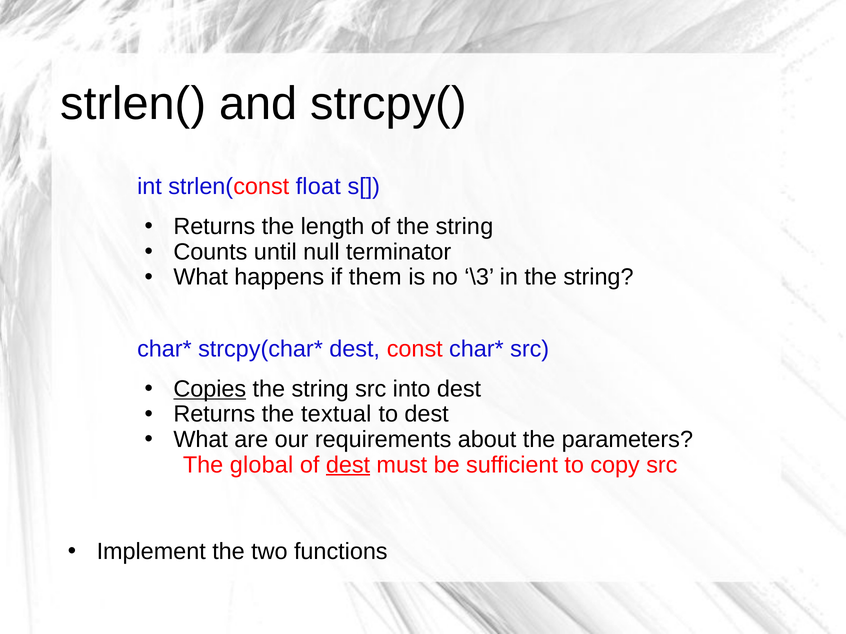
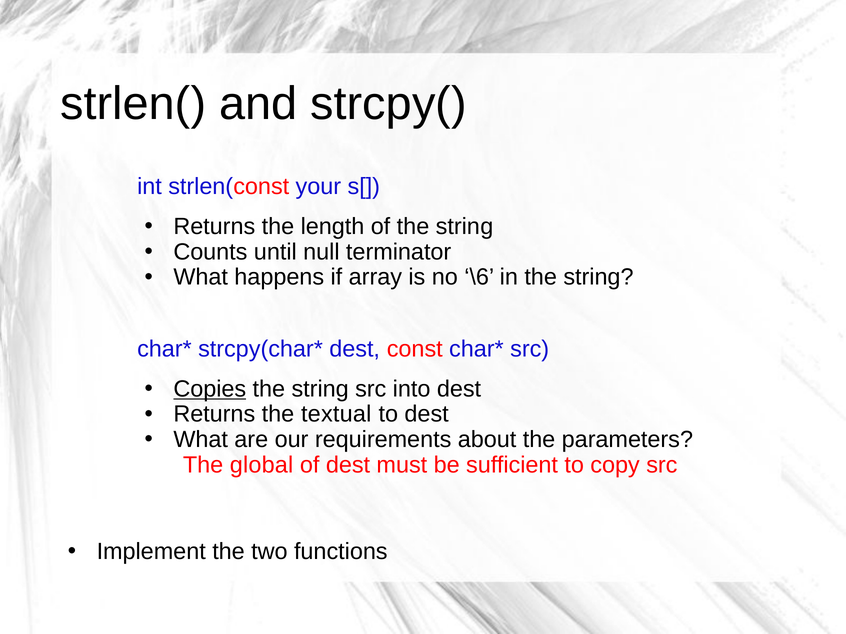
float: float -> your (318, 187)
them: them -> array (375, 277)
\3: \3 -> \6 (479, 277)
dest underline: present -> none (348, 465)
